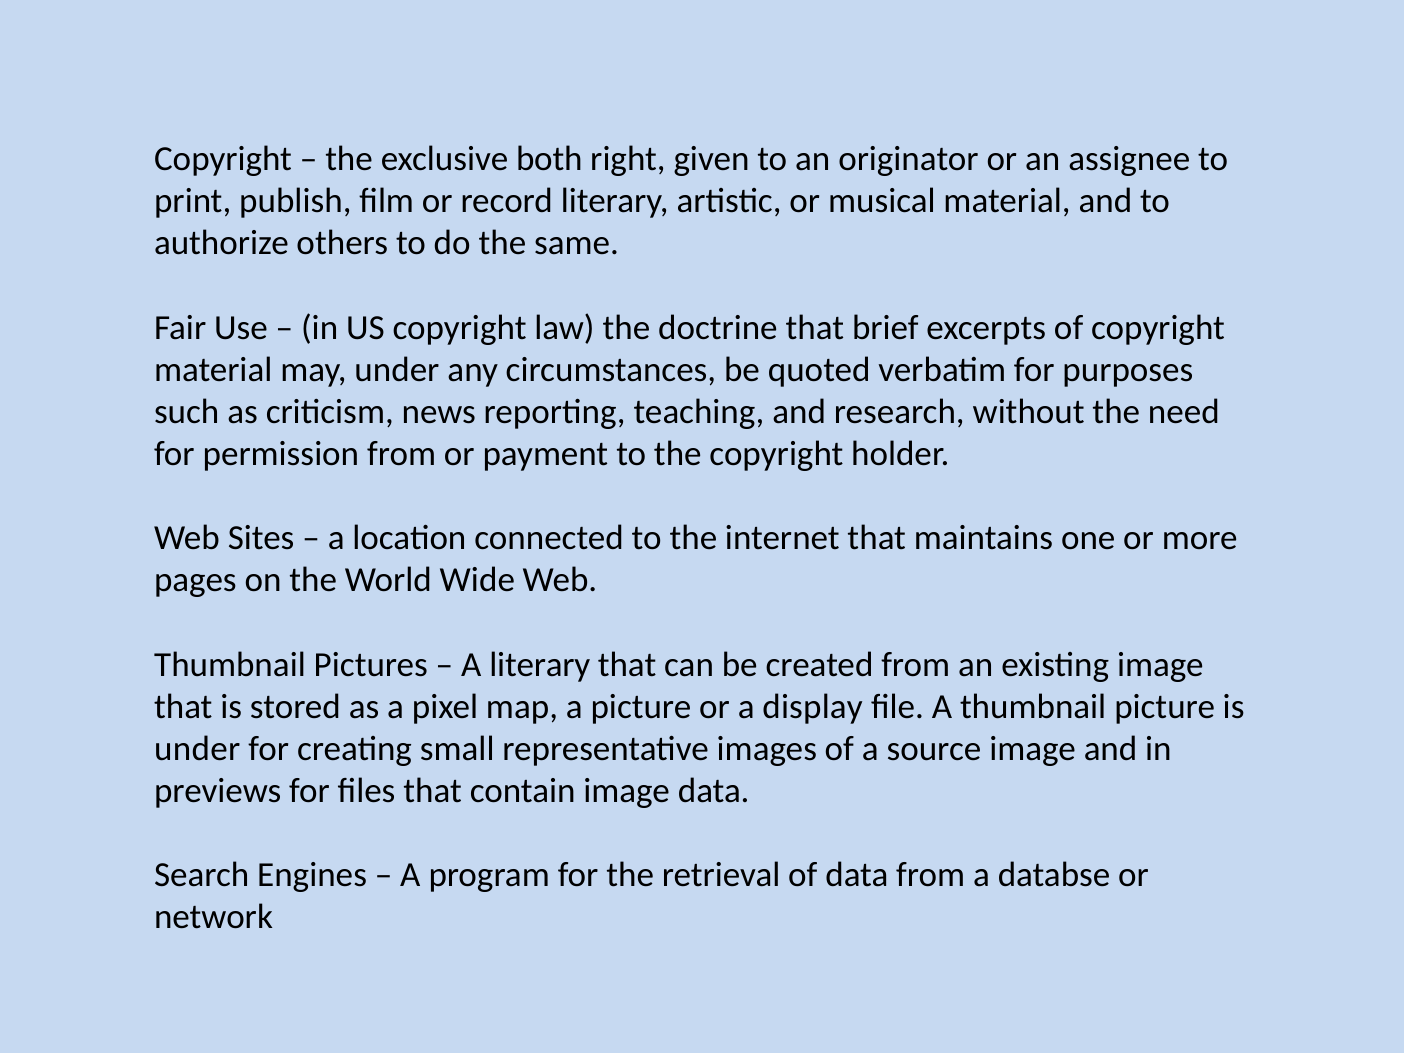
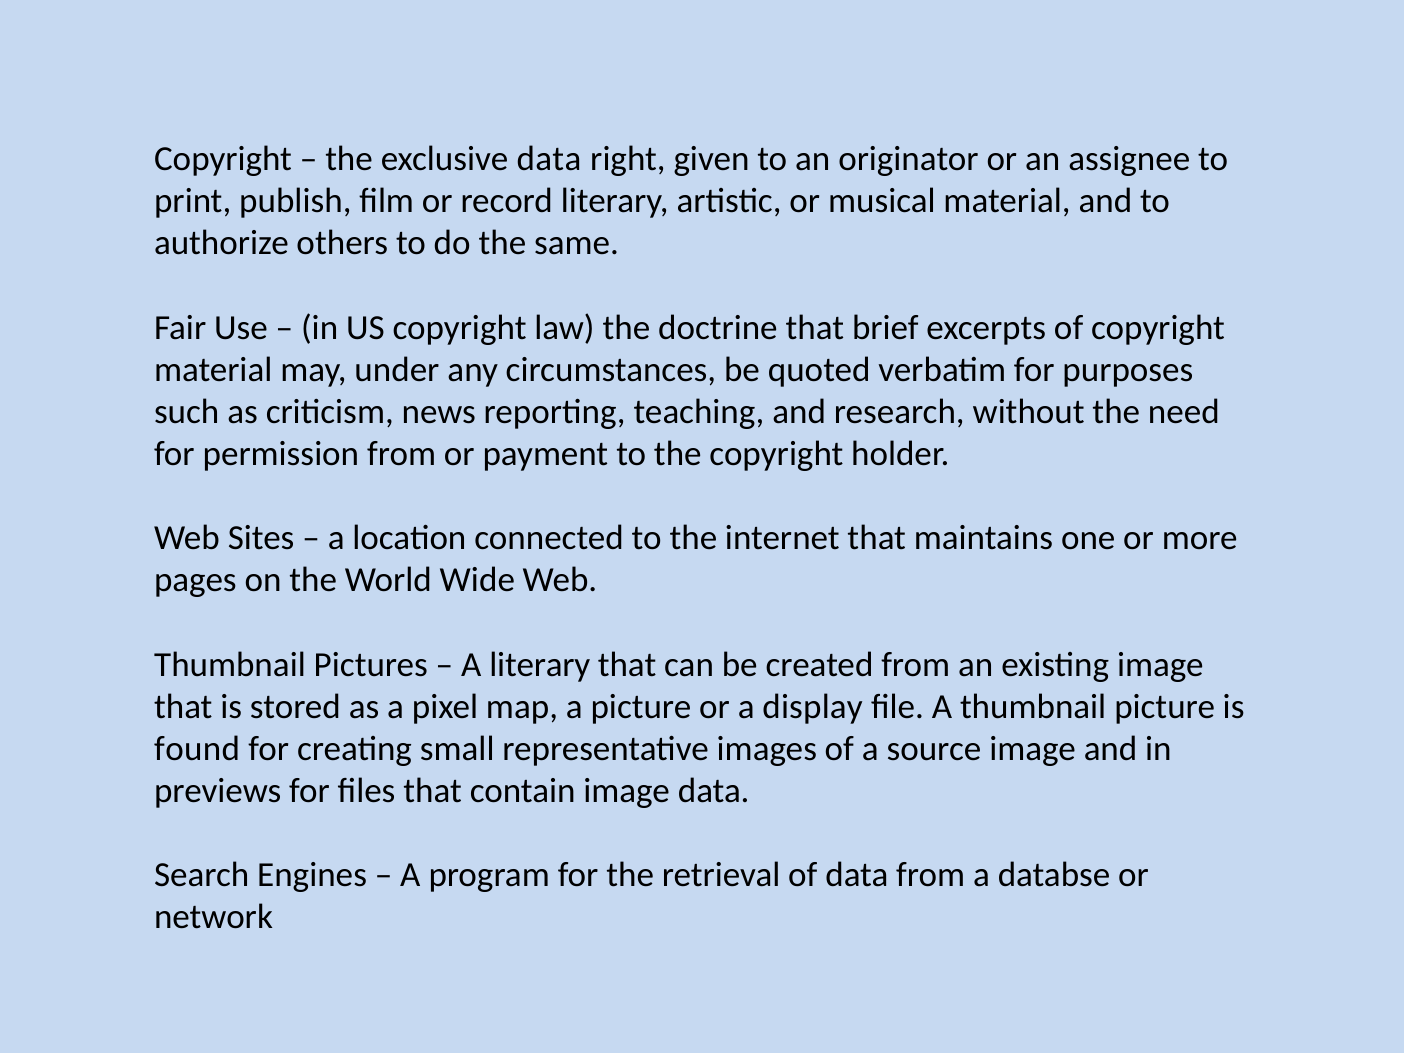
exclusive both: both -> data (549, 159)
under: under -> found (197, 749)
